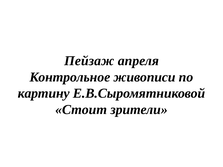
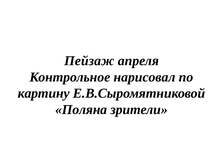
живописи: живописи -> нарисовал (144, 77)
Стоит: Стоит -> Поляна (81, 110)
